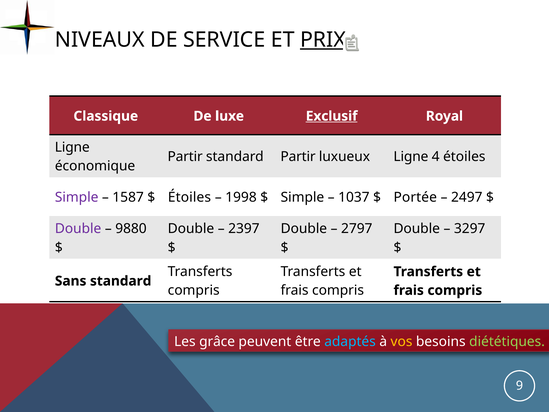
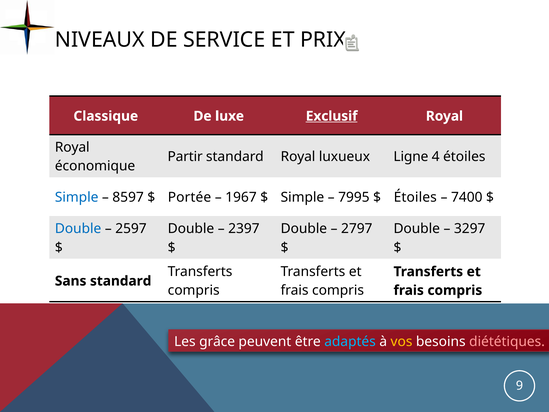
PRIX underline: present -> none (323, 40)
Ligne: Ligne -> Royal (72, 147)
standard Partir: Partir -> Royal (298, 157)
Simple colour: purple -> blue (77, 197)
1587: 1587 -> 8597 (128, 197)
Étoiles: Étoiles -> Portée (189, 197)
1998: 1998 -> 1967 (241, 197)
1037: 1037 -> 7995 (354, 197)
Portée: Portée -> Étoiles (415, 197)
2497: 2497 -> 7400 (467, 197)
Double colour: purple -> blue (78, 229)
9880: 9880 -> 2597 (131, 229)
diététiques colour: light green -> pink (507, 341)
